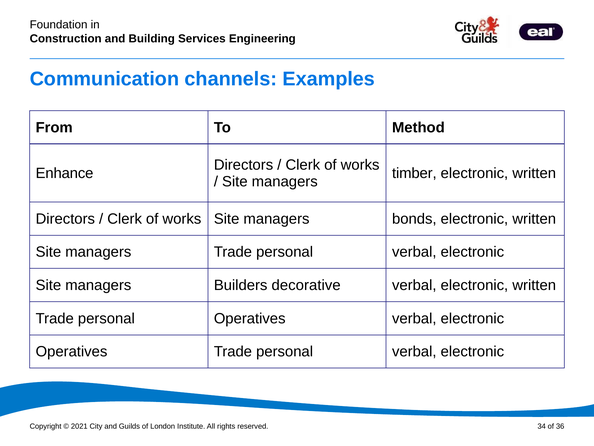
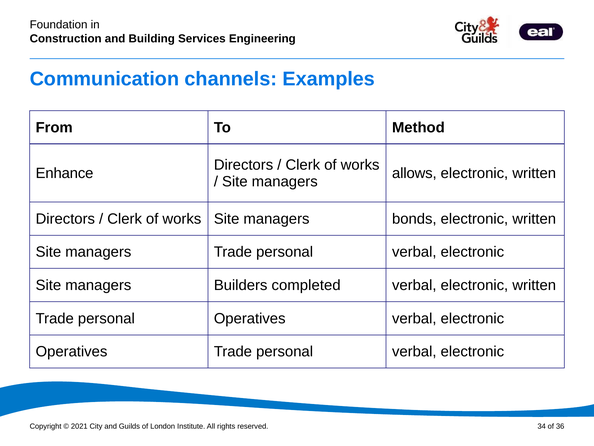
timber: timber -> allows (414, 173)
decorative: decorative -> completed (306, 285)
